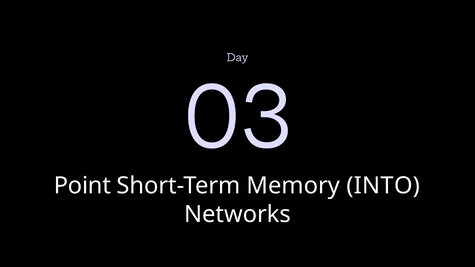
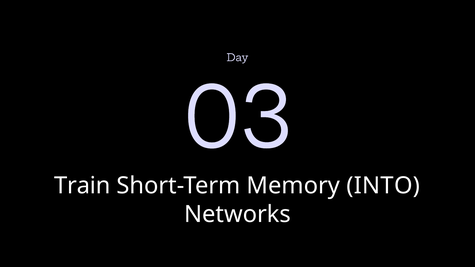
Point: Point -> Train (82, 186)
